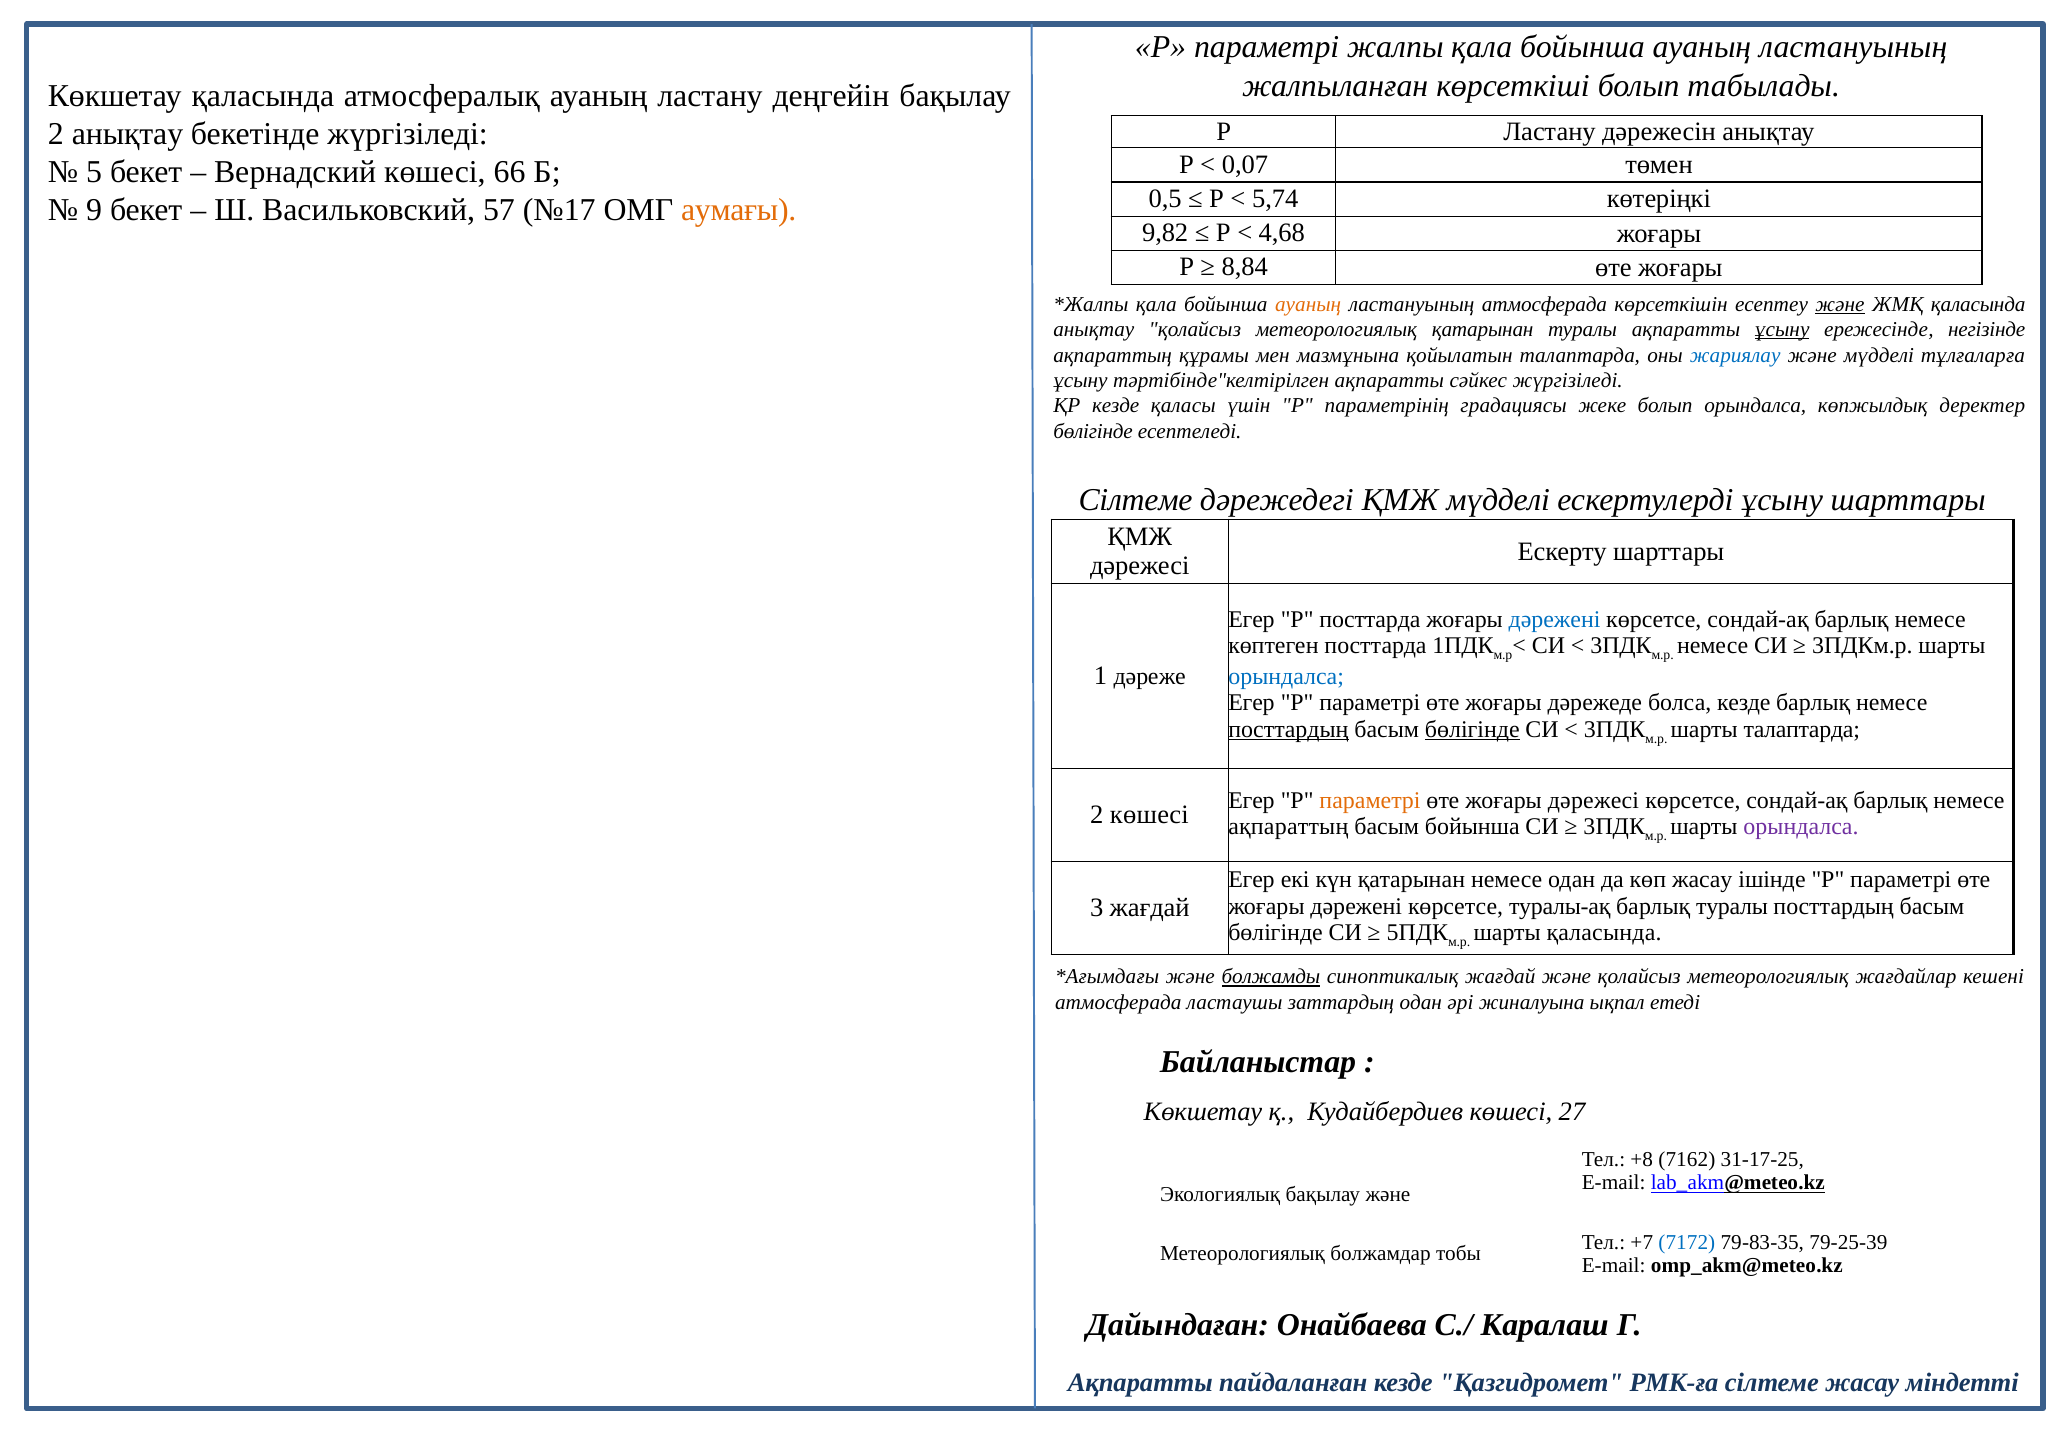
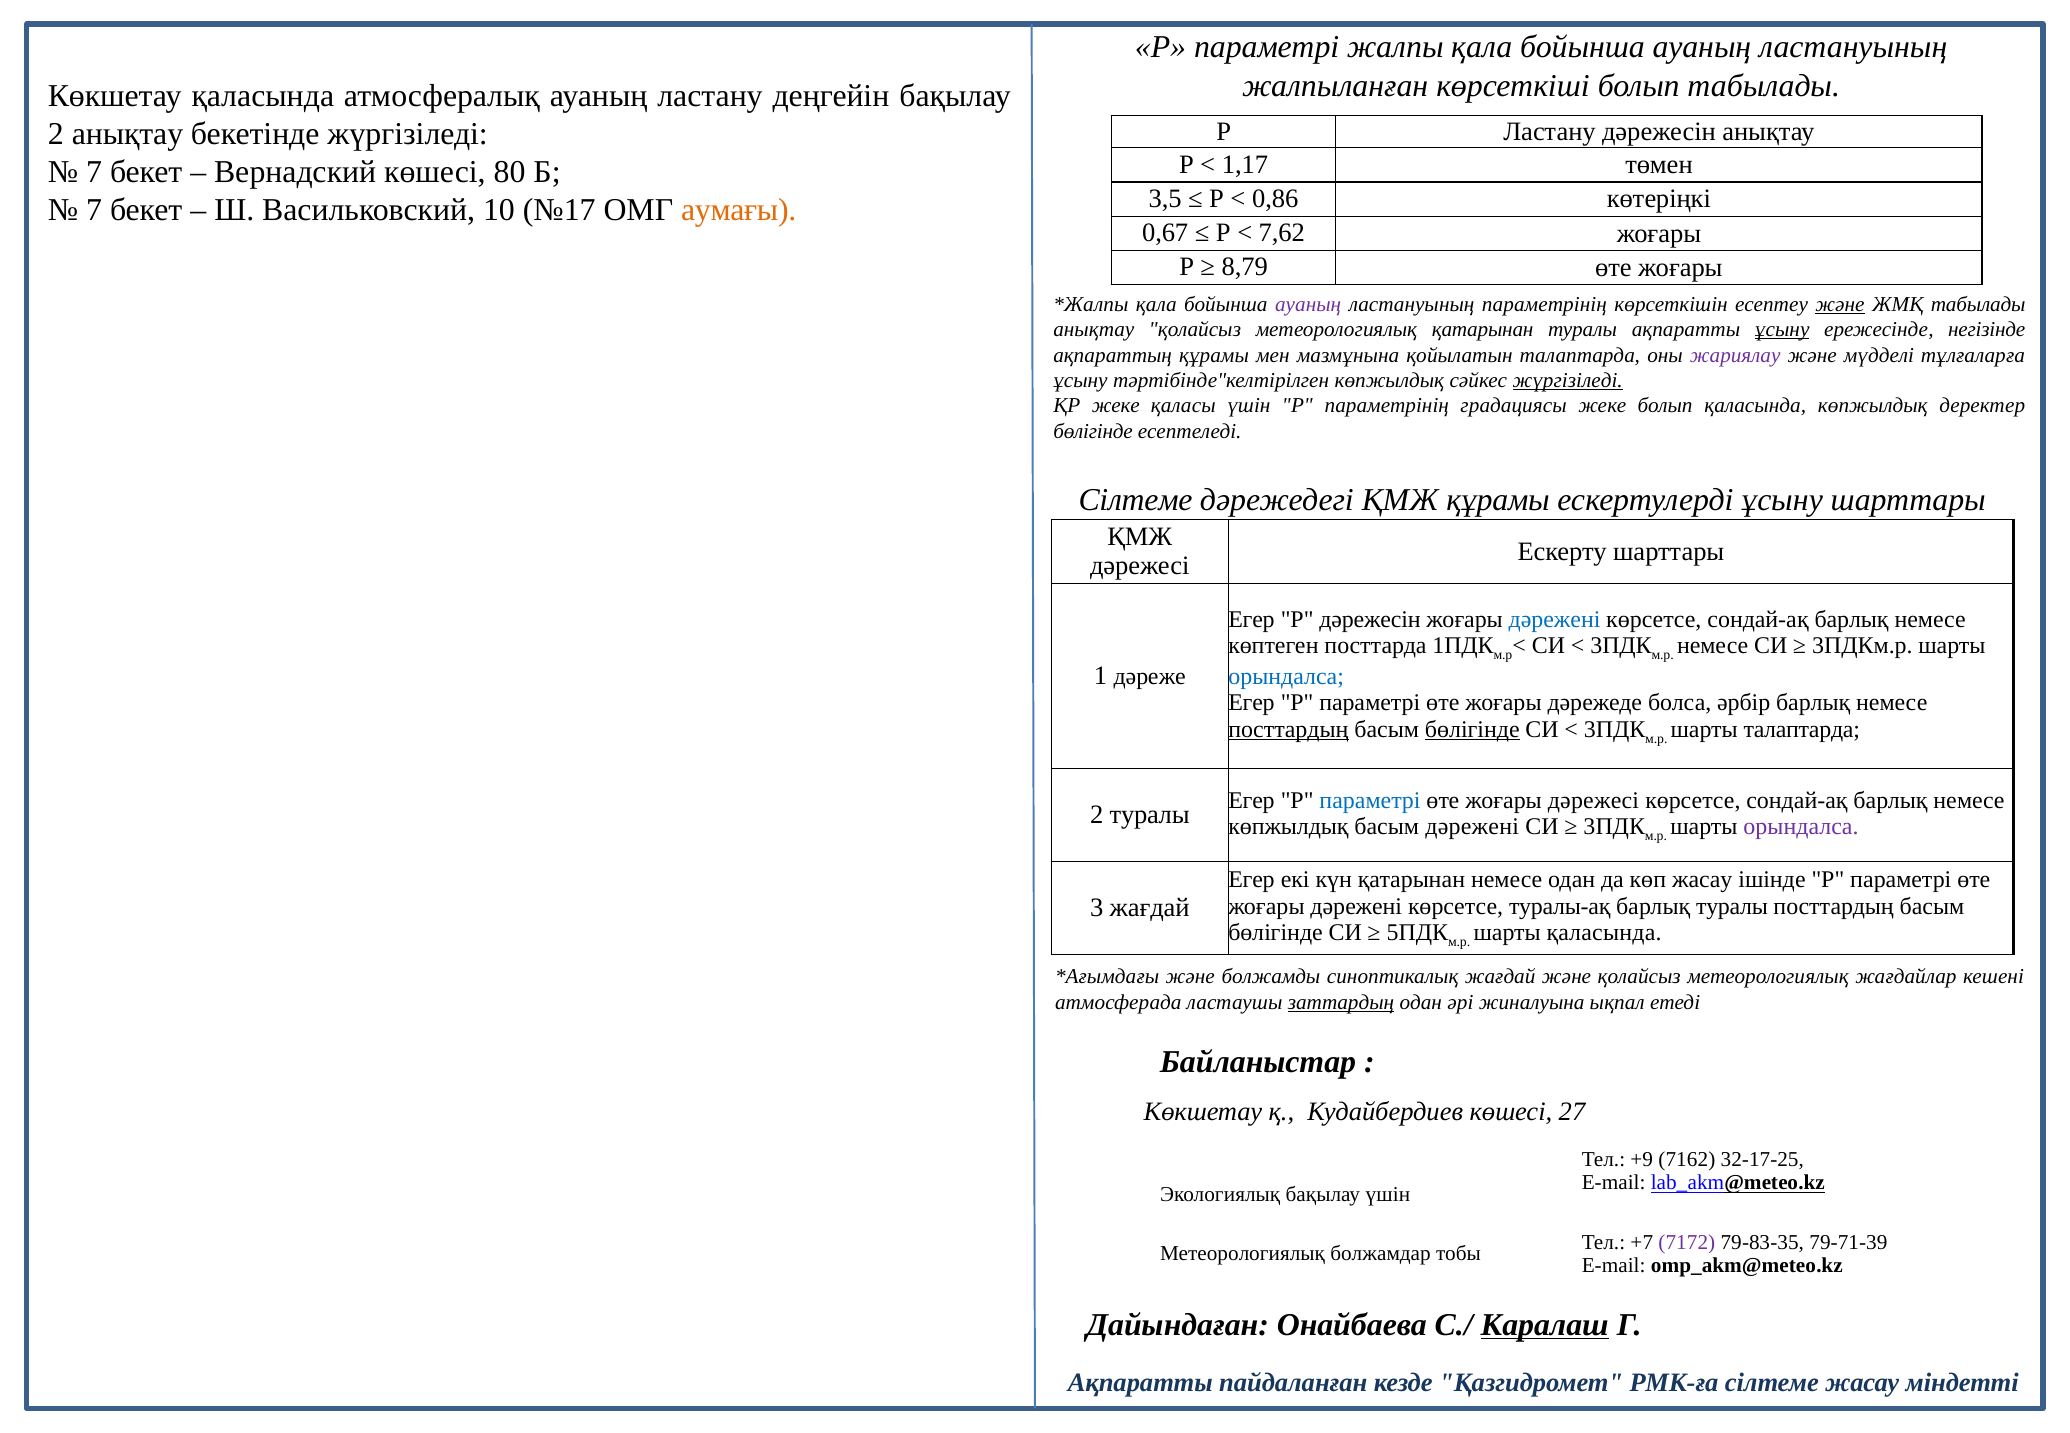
0,07: 0,07 -> 1,17 (1245, 165)
5: 5 -> 7 (94, 172)
66: 66 -> 80 (510, 172)
0,5: 0,5 -> 3,5 (1165, 199)
5,74: 5,74 -> 0,86 (1275, 199)
9: 9 -> 7 (94, 210)
57: 57 -> 10 (499, 210)
9,82: 9,82 -> 0,67 (1165, 233)
4,68: 4,68 -> 7,62 (1282, 233)
8,84: 8,84 -> 8,79 (1245, 267)
ауаның colour: orange -> purple (1308, 304)
ластануының атмосферада: атмосферада -> параметрінің (1544, 304)
ЖМҚ қаласында: қаласында -> табылады (1978, 304)
жариялау colour: blue -> purple (1735, 355)
тәртібінде"келтірілген ақпаратты: ақпаратты -> көпжылдық (1389, 381)
жүргізіледі underline: none -> present (1568, 381)
ҚР кезде: кезде -> жеке (1116, 406)
болып орындалса: орындалса -> қаласында (1755, 406)
ҚМЖ мүдделі: мүдделі -> құрамы (1498, 500)
Р посттарда: посттарда -> дәрежесін (1370, 619)
болса кезде: кезде -> әрбір (1744, 703)
параметрі colour: orange -> blue (1370, 800)
2 көшесі: көшесі -> туралы (1150, 815)
ақпараттың: ақпараттың -> көпжылдық (1288, 827)
басым бойынша: бойынша -> дәрежені (1472, 827)
болжамды underline: present -> none (1271, 977)
заттардың underline: none -> present (1341, 1002)
+8: +8 -> +9 (1642, 1159)
31-17-25: 31-17-25 -> 32-17-25 (1762, 1159)
бақылау және: және -> үшін (1388, 1195)
7172 colour: blue -> purple (1687, 1242)
79-25-39: 79-25-39 -> 79-71-39 (1848, 1242)
Каралаш underline: none -> present (1545, 1325)
